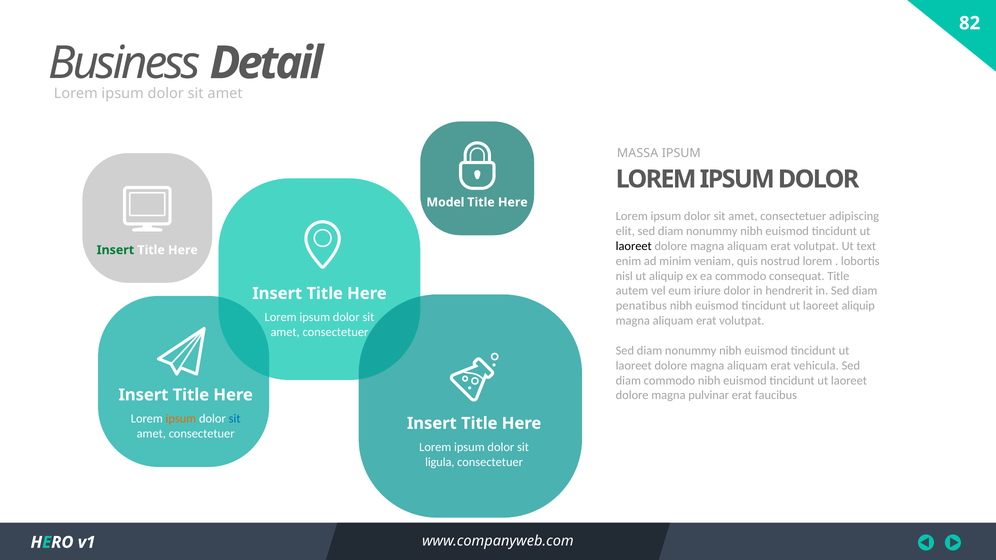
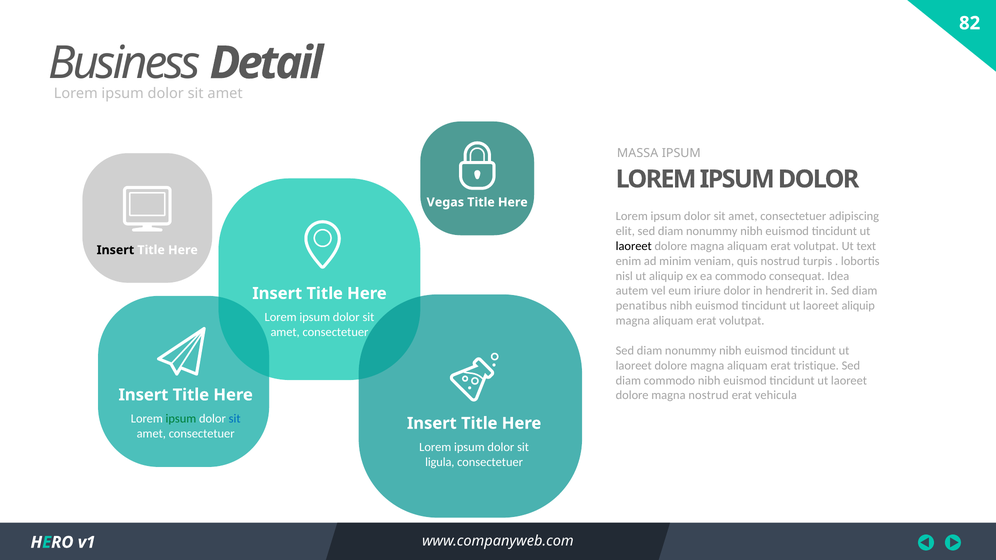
Model: Model -> Vegas (445, 202)
Insert colour: green -> black (115, 250)
nostrud lorem: lorem -> turpis (817, 261)
consequat Title: Title -> Idea (838, 276)
vehicula: vehicula -> tristique (816, 366)
magna pulvinar: pulvinar -> nostrud (709, 396)
faucibus: faucibus -> vehicula (776, 396)
ipsum colour: orange -> green (181, 419)
